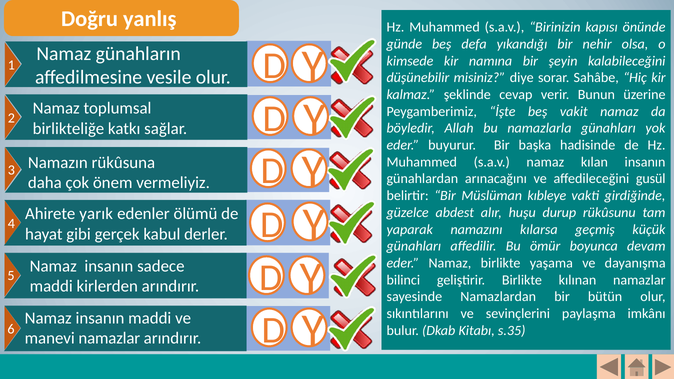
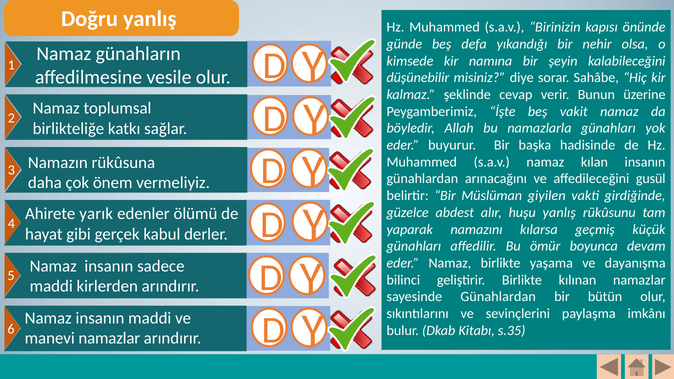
kıbleye: kıbleye -> giyilen (547, 196)
huşu durup: durup -> yanlış (559, 213)
sayesinde Namazlardan: Namazlardan -> Günahlardan (498, 297)
